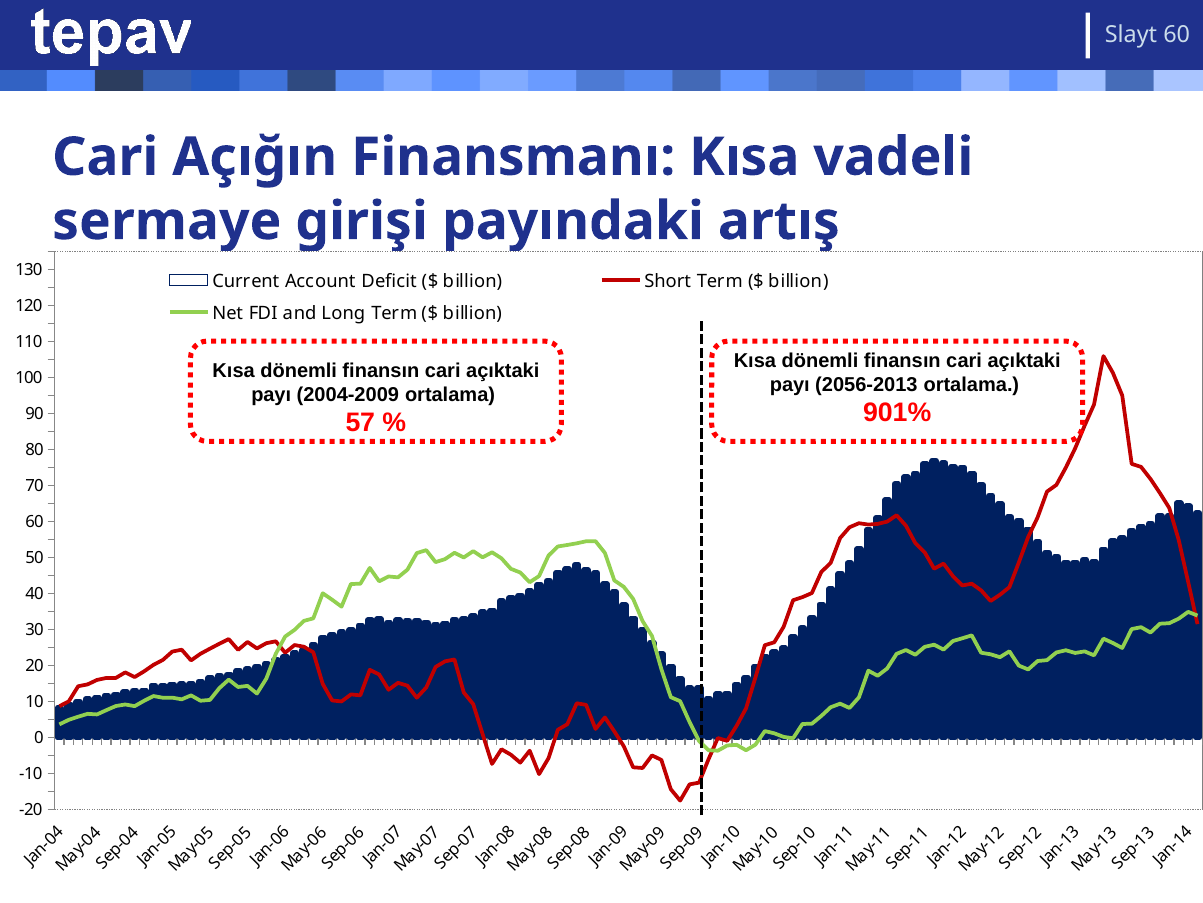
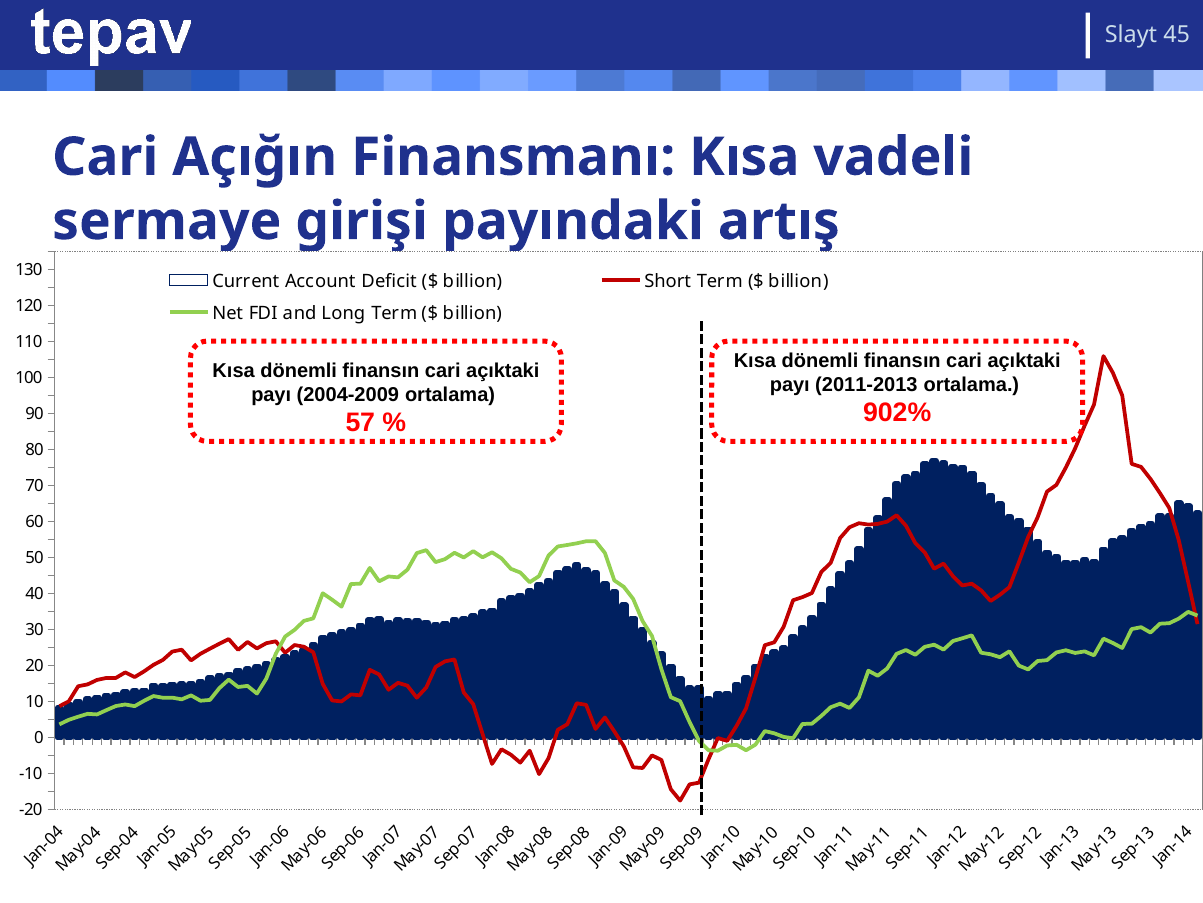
Slayt 60: 60 -> 45 (1177, 35)
2056-2013: 2056-2013 -> 2011-2013 (866, 384)
901%: 901% -> 902% (897, 413)
